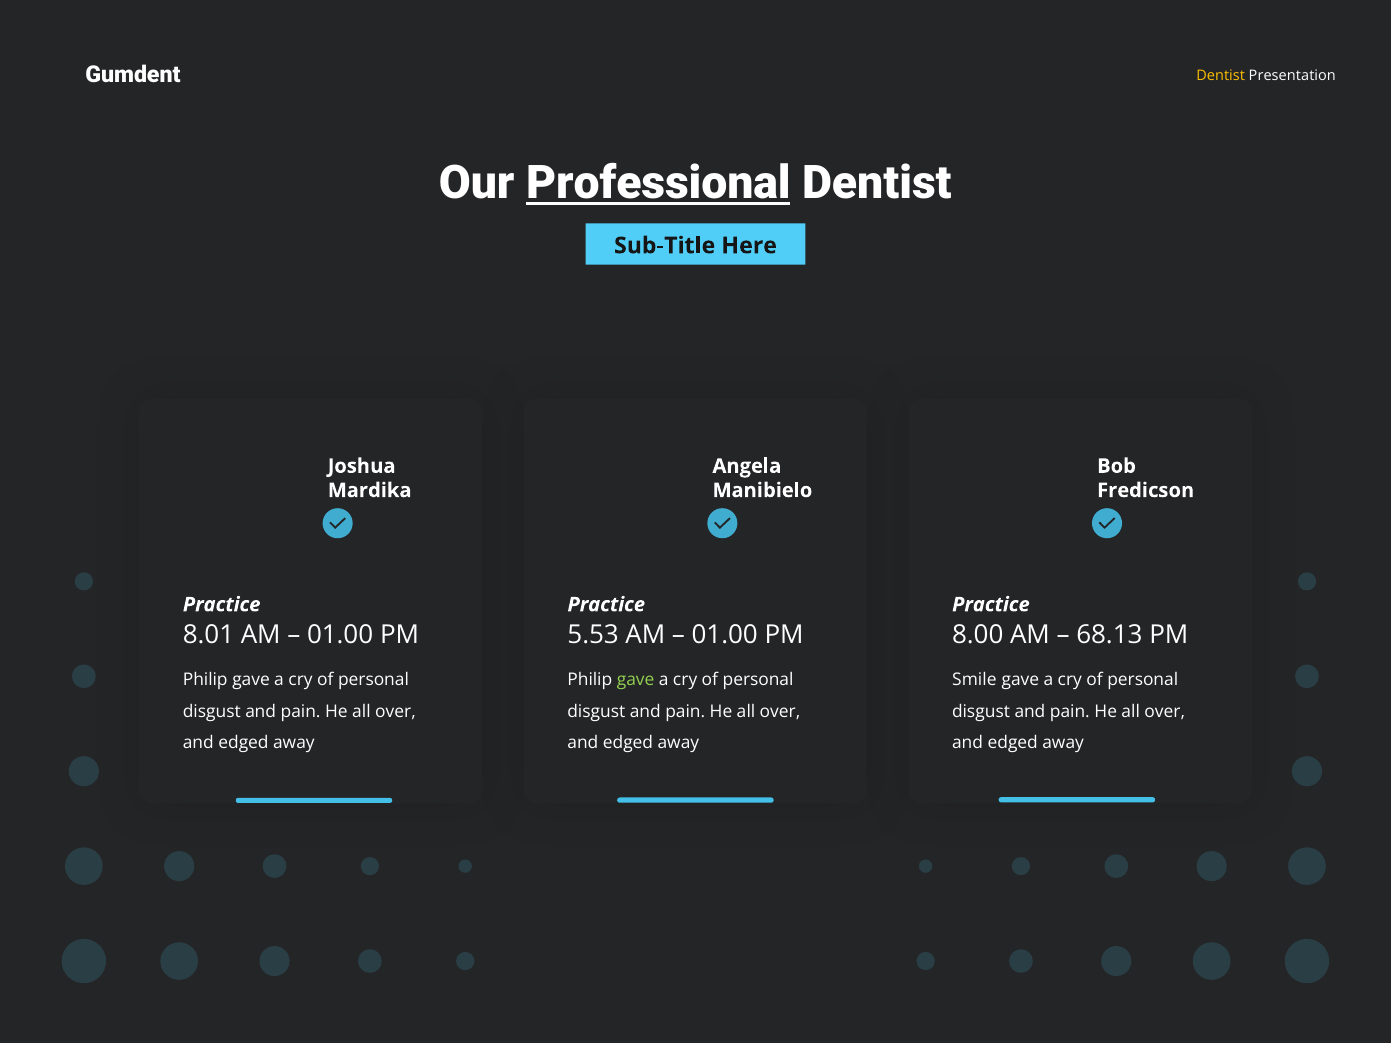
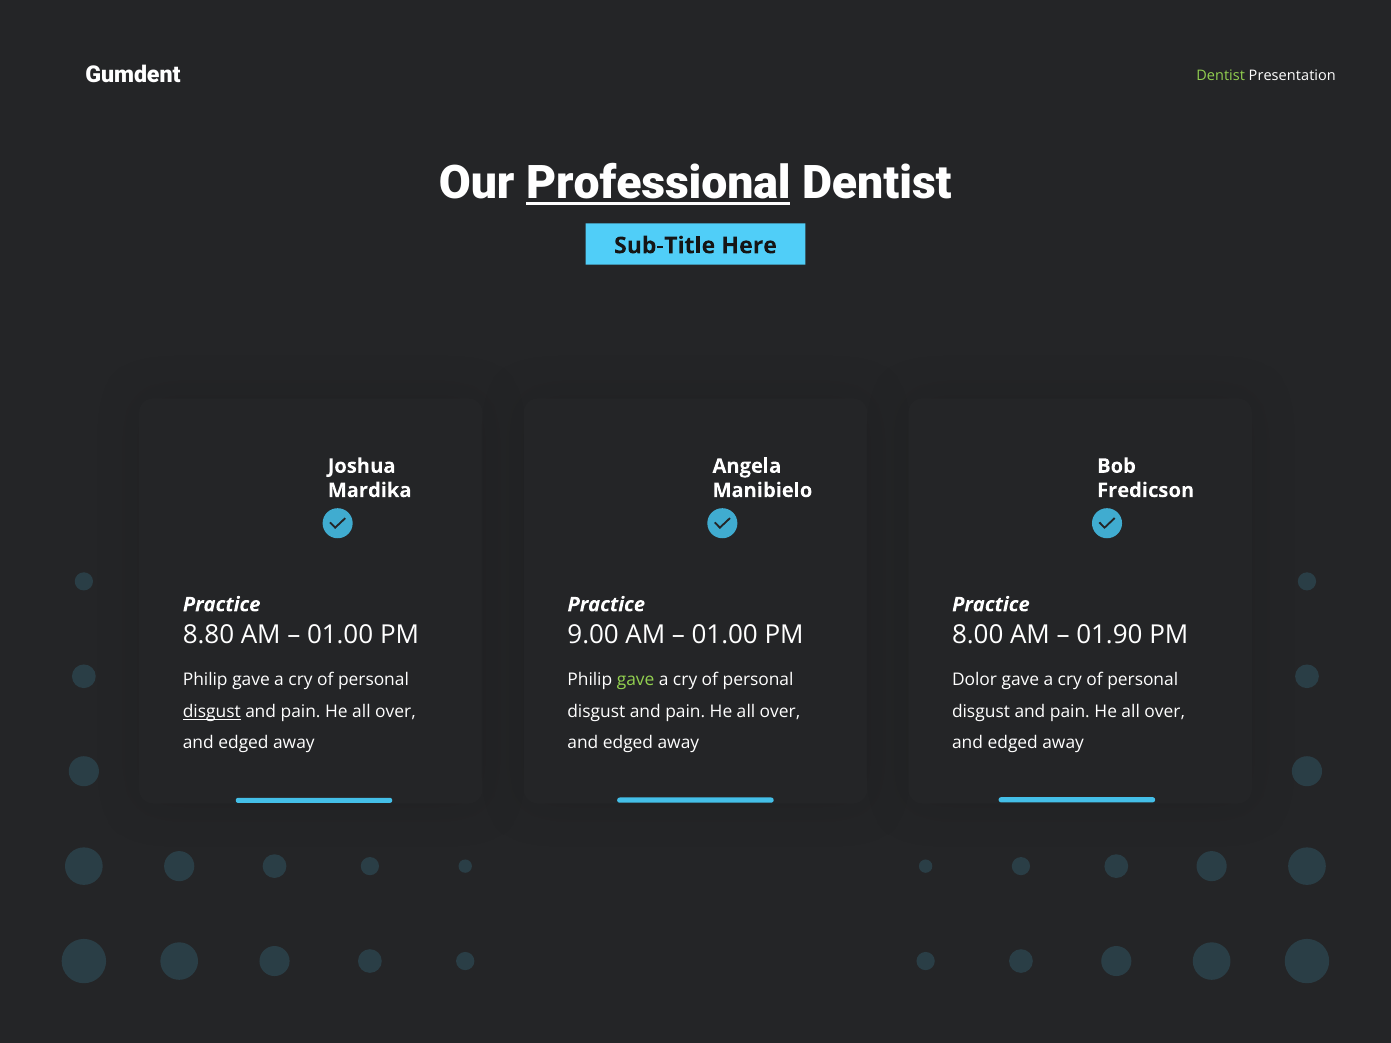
Dentist colour: yellow -> light green (1221, 76)
8.01: 8.01 -> 8.80 (209, 635)
5.53: 5.53 -> 9.00 (593, 635)
68.13: 68.13 -> 01.90 (1109, 635)
Smile: Smile -> Dolor (975, 680)
disgust underline: none -> present (212, 712)
